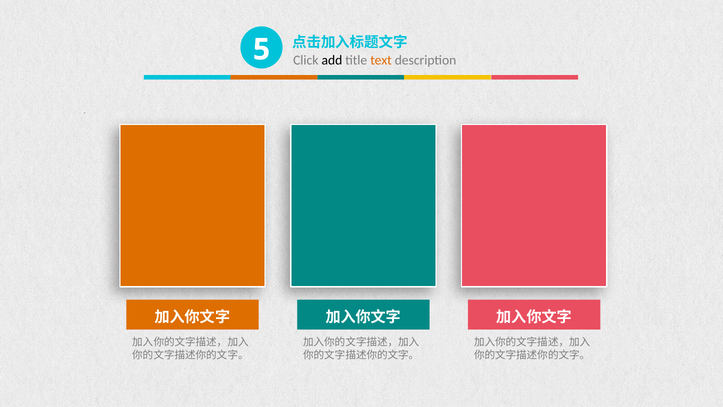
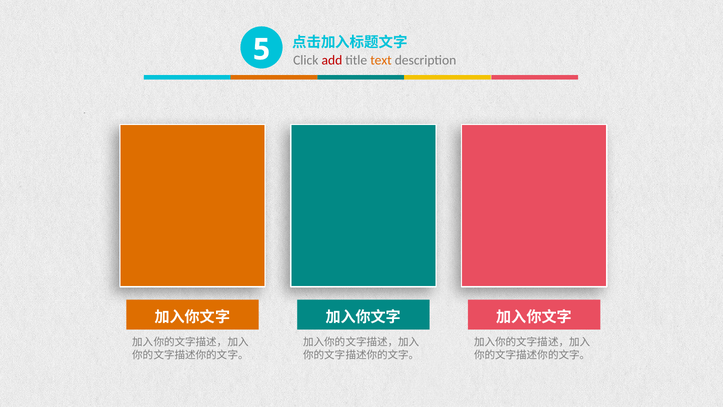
add colour: black -> red (332, 60)
